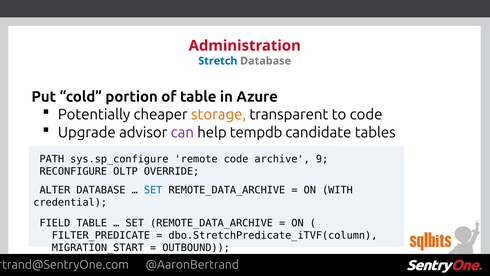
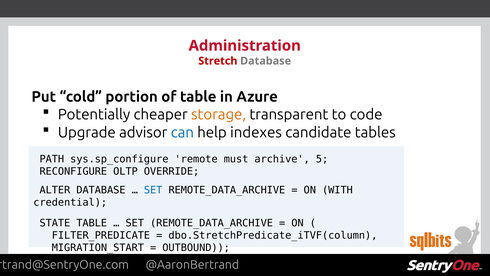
Stretch colour: blue -> red (218, 61)
can colour: purple -> blue (182, 132)
tempdb: tempdb -> indexes (256, 132)
remote code: code -> must (236, 159)
9: 9 -> 5 (322, 159)
FIELD: FIELD -> STATE (55, 223)
